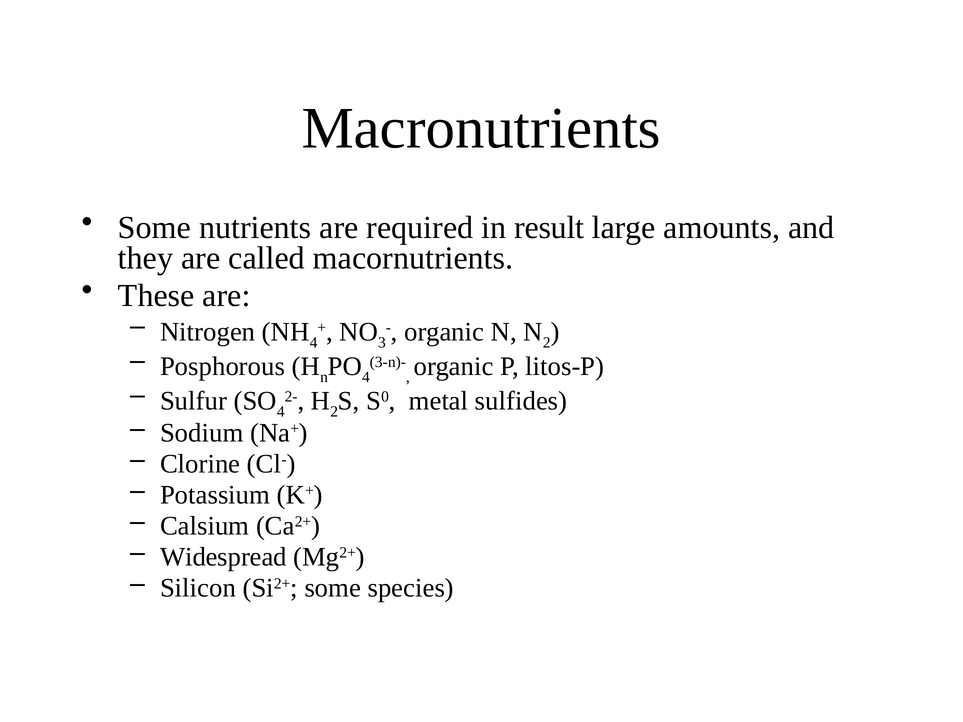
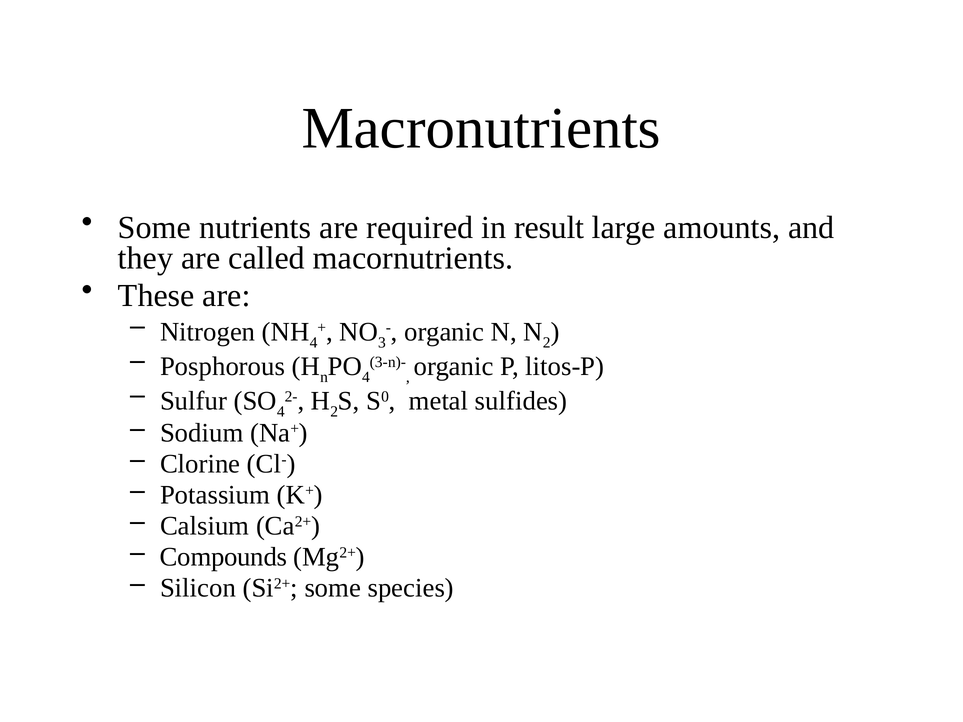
Widespread: Widespread -> Compounds (223, 557)
